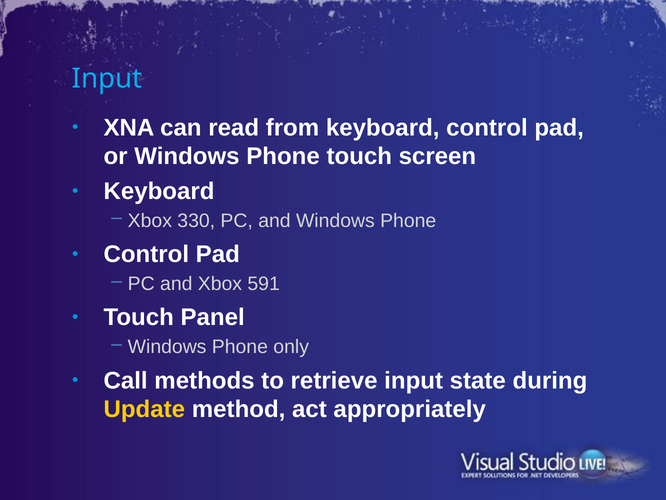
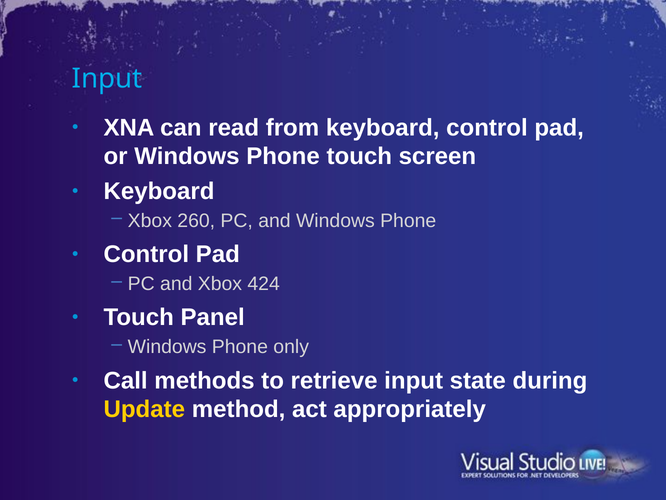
330: 330 -> 260 (196, 221)
591: 591 -> 424 (264, 284)
